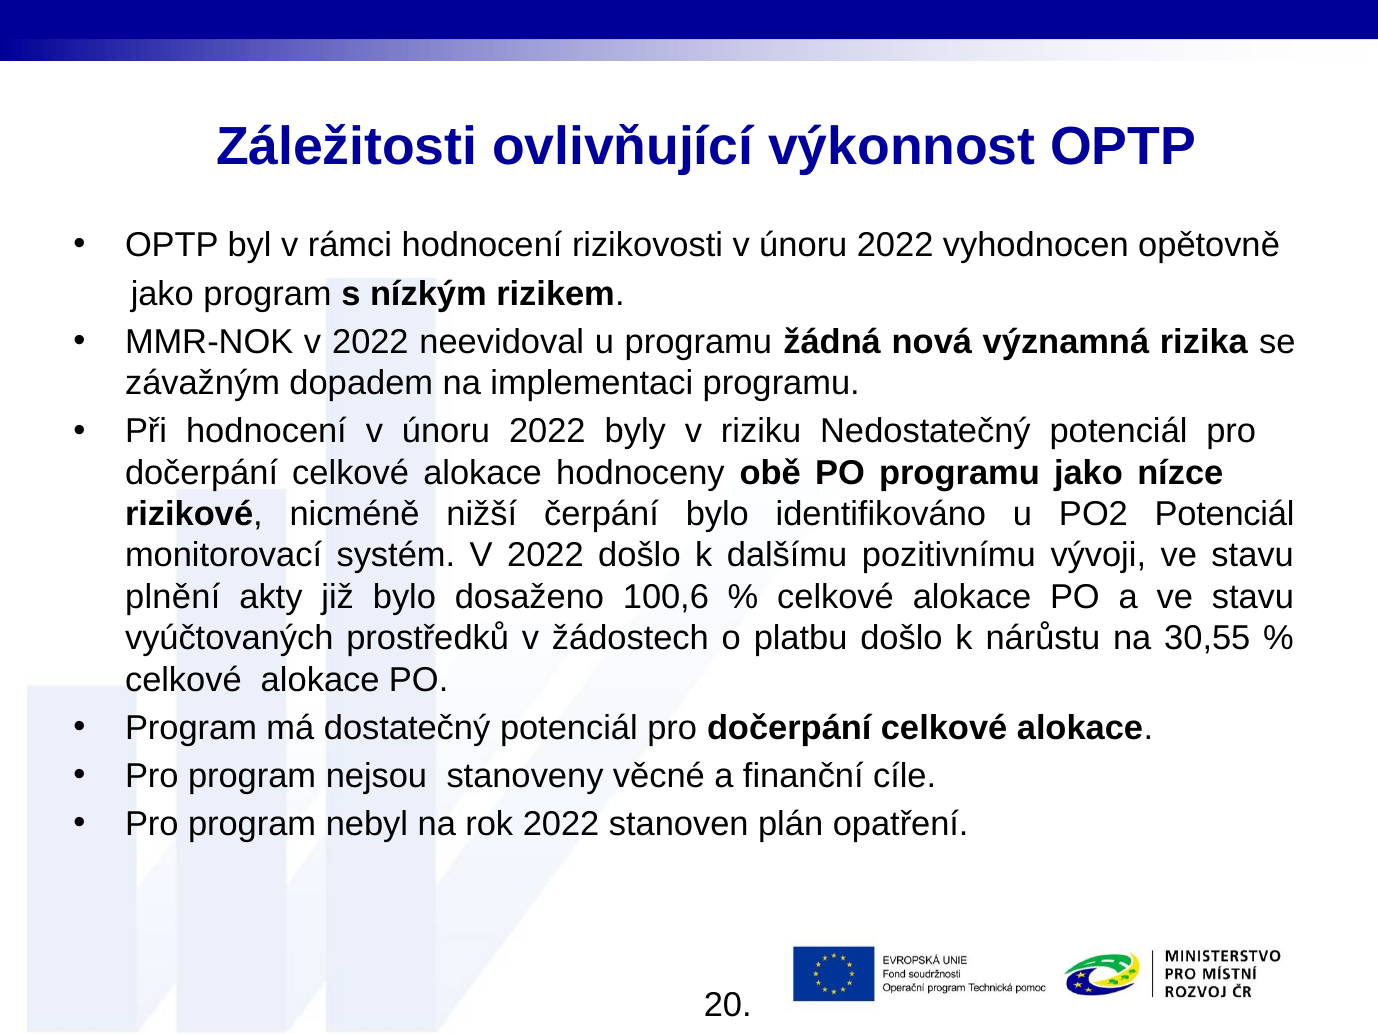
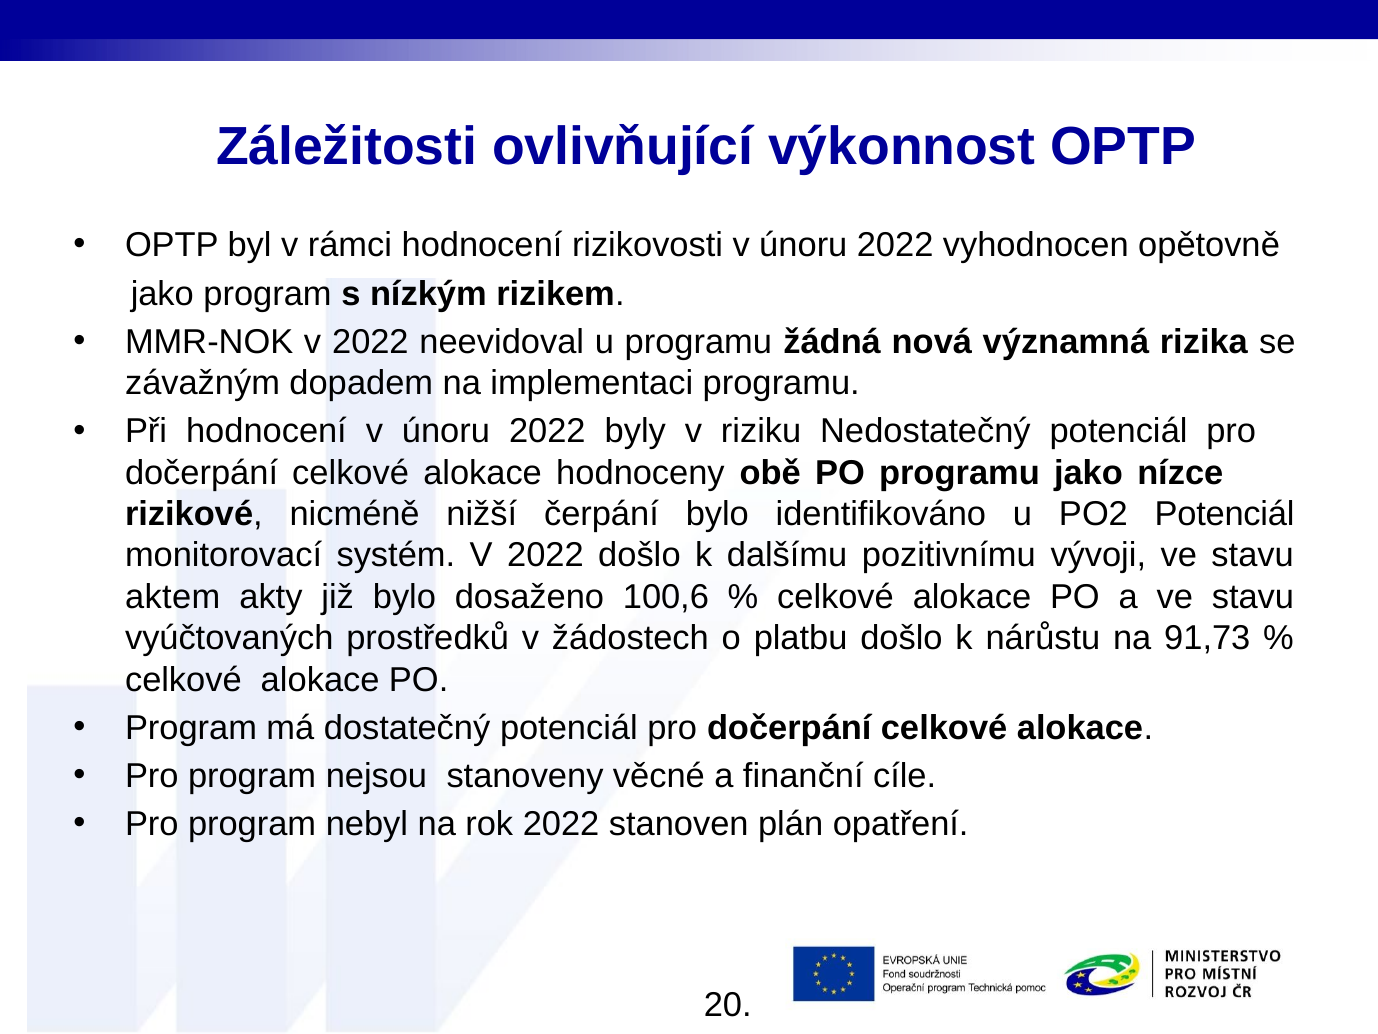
plnění: plnění -> aktem (173, 597)
30,55: 30,55 -> 91,73 (1207, 638)
